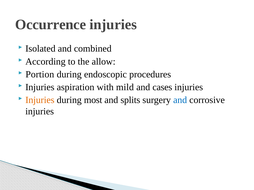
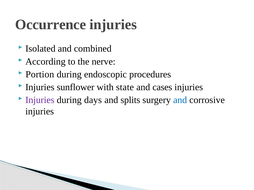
allow: allow -> nerve (104, 62)
aspiration: aspiration -> sunflower (76, 87)
mild: mild -> state (125, 87)
Injuries colour: orange -> purple (40, 100)
most: most -> days (93, 100)
